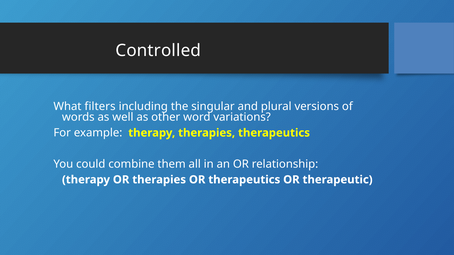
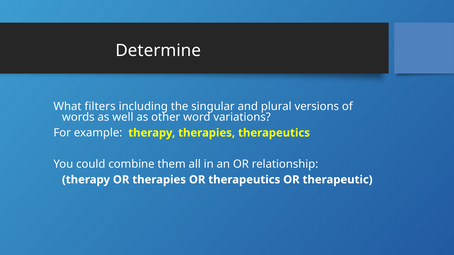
Controlled: Controlled -> Determine (158, 51)
